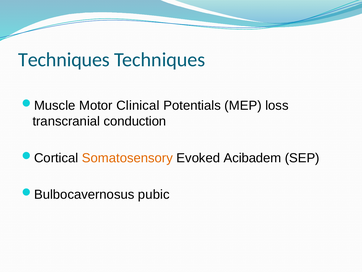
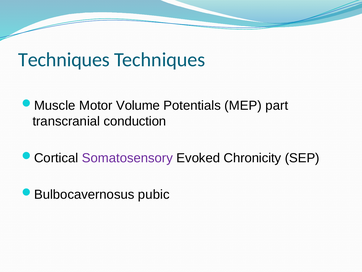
Clinical: Clinical -> Volume (138, 105)
loss: loss -> part (277, 105)
Somatosensory colour: orange -> purple (127, 158)
Acibadem: Acibadem -> Chronicity (252, 158)
